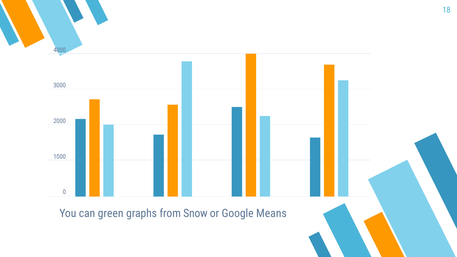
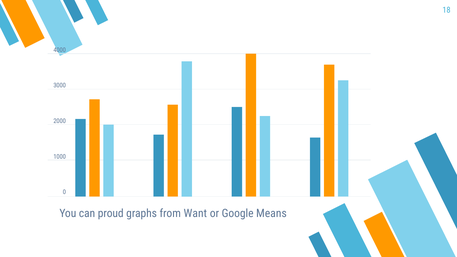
green: green -> proud (111, 213)
Snow: Snow -> Want (195, 213)
